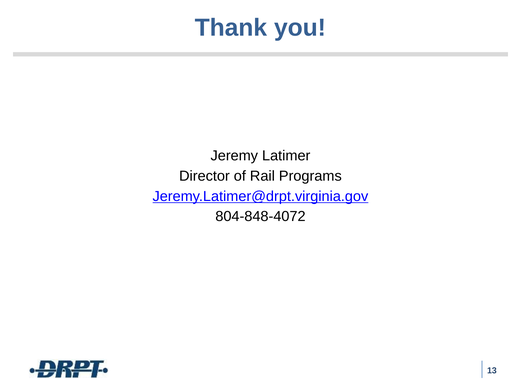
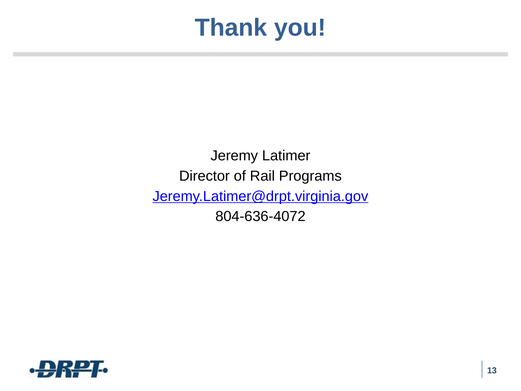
804-848-4072: 804-848-4072 -> 804-636-4072 (260, 216)
